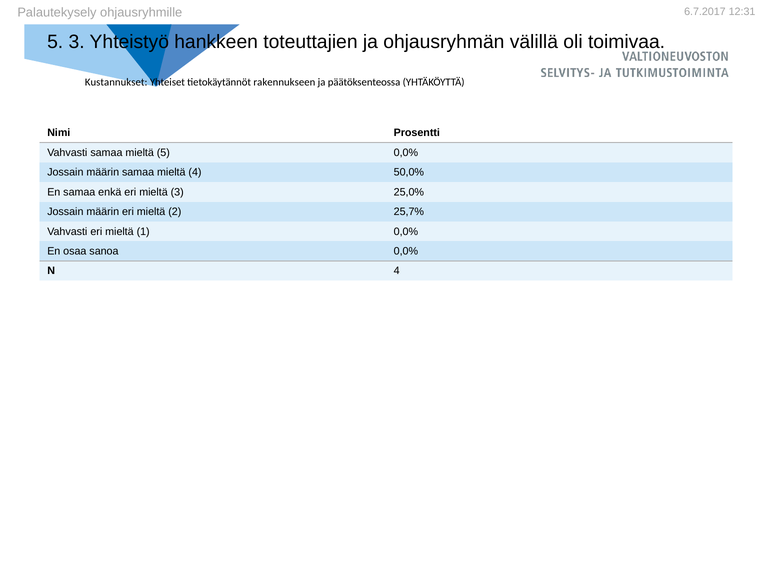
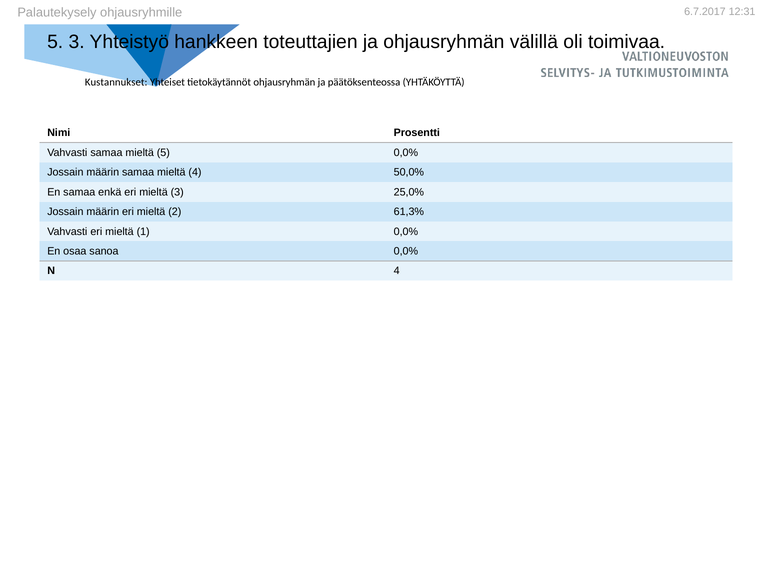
tietokäytännöt rakennukseen: rakennukseen -> ohjausryhmän (284, 82)
25,7%: 25,7% -> 61,3% (409, 212)
